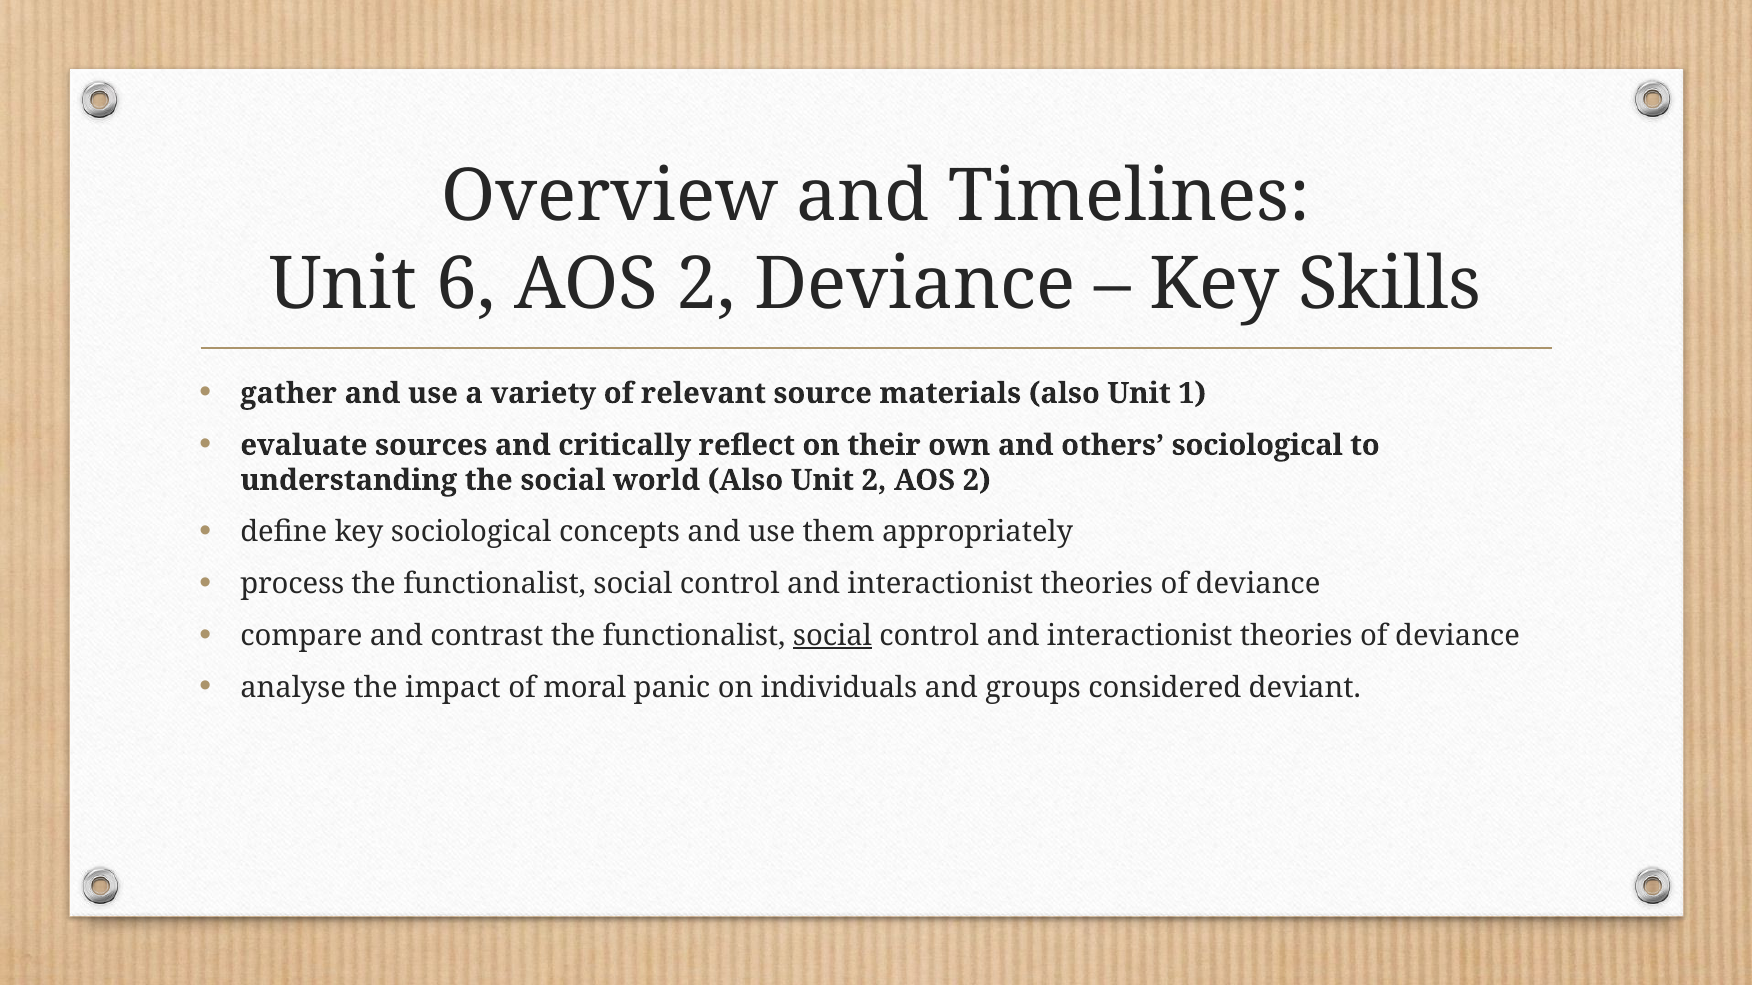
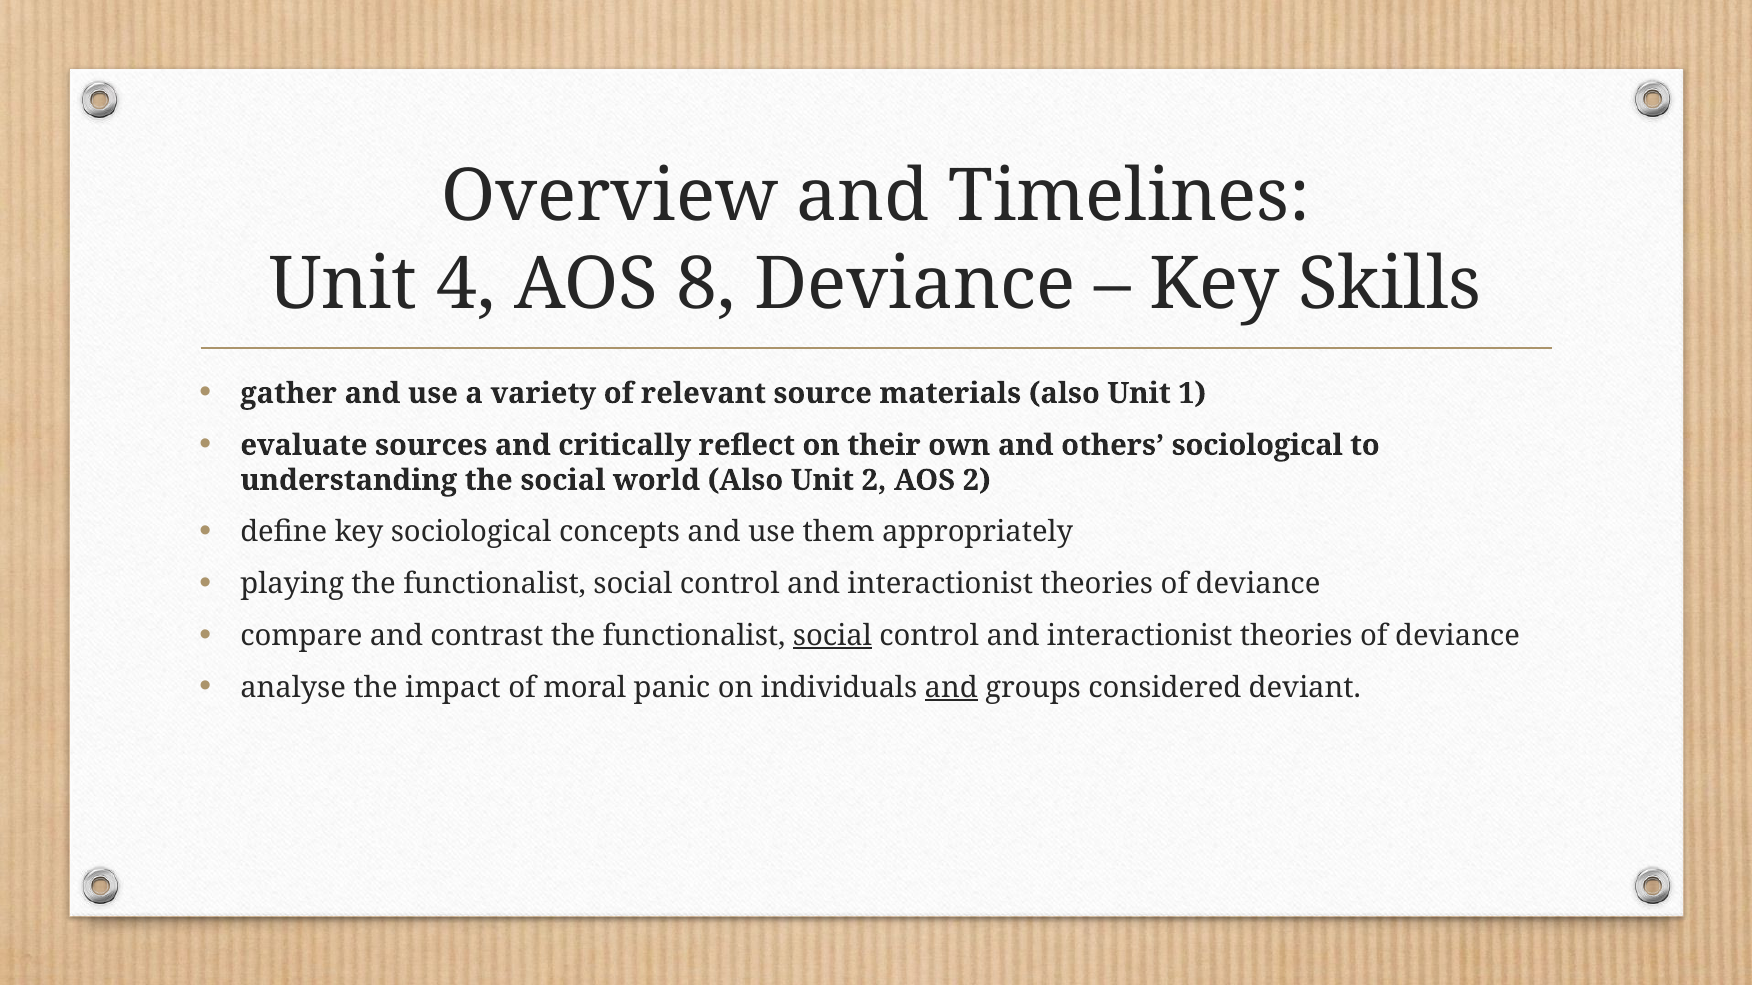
6: 6 -> 4 (466, 284)
2: 2 -> 8 (706, 284)
process: process -> playing (292, 584)
and underline: none -> present (951, 688)
